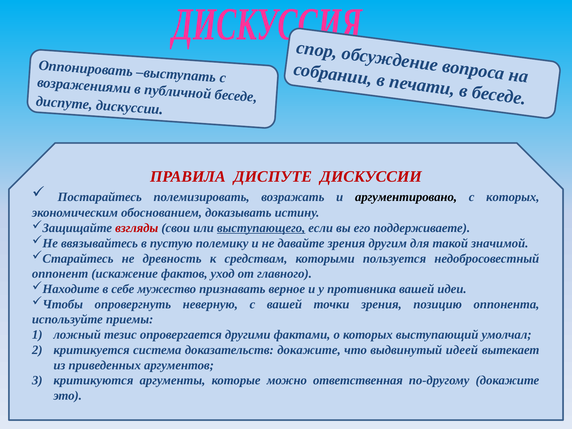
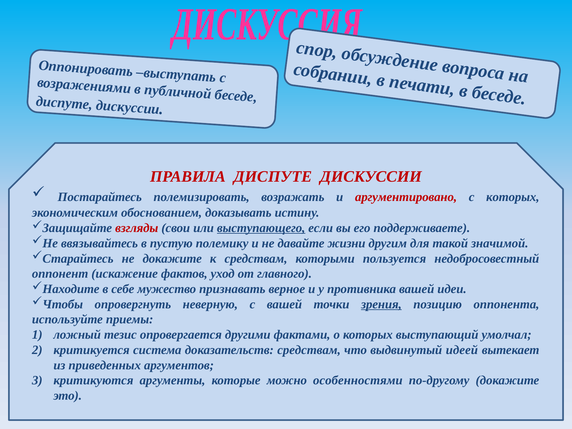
аргументировано colour: black -> red (406, 197)
давайте зрения: зрения -> жизни (347, 243)
не древность: древность -> докажите (172, 258)
зрения underline: none -> present (381, 304)
доказательств докажите: докажите -> средствам (309, 350)
ответственная: ответственная -> особенностями (358, 380)
